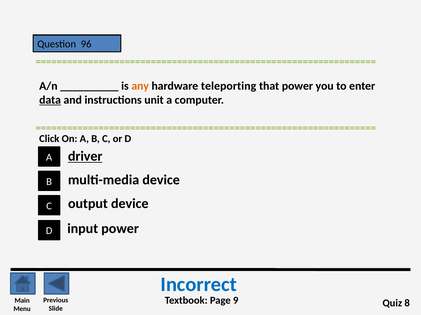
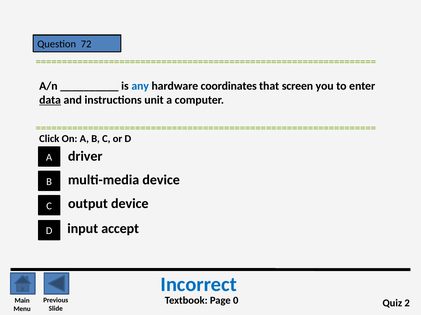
96: 96 -> 72 (86, 44)
any colour: orange -> blue (140, 86)
teleporting: teleporting -> coordinates (229, 86)
that power: power -> screen (297, 86)
driver underline: present -> none (85, 157)
input power: power -> accept (120, 229)
9: 9 -> 0 (236, 301)
8: 8 -> 2 (407, 304)
